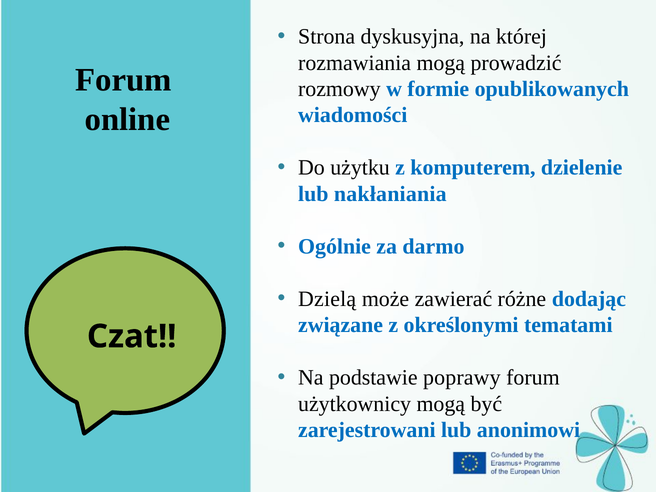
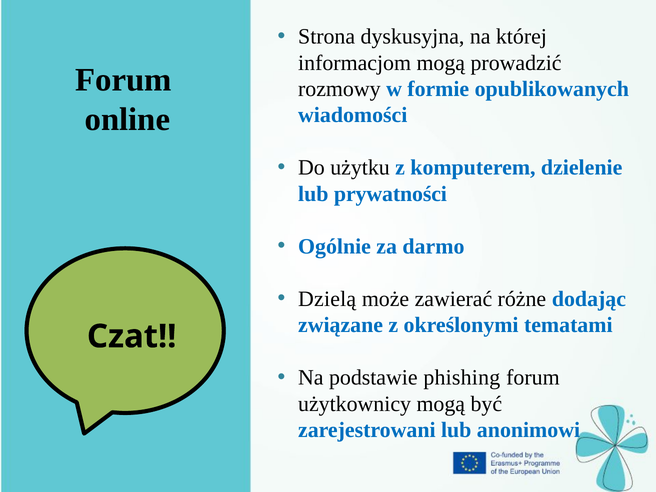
rozmawiania: rozmawiania -> informacjom (355, 63)
nakłaniania: nakłaniania -> prywatności (390, 194)
poprawy: poprawy -> phishing (462, 378)
